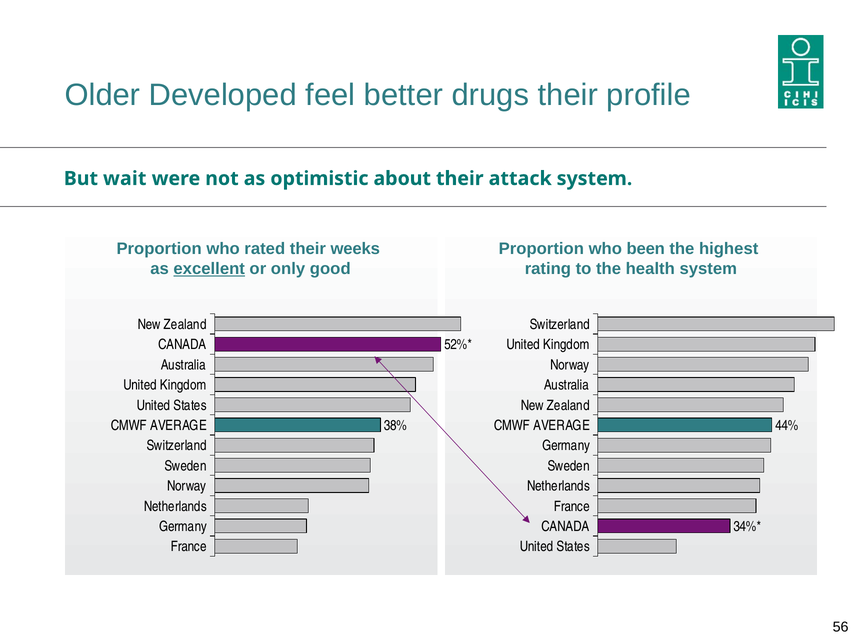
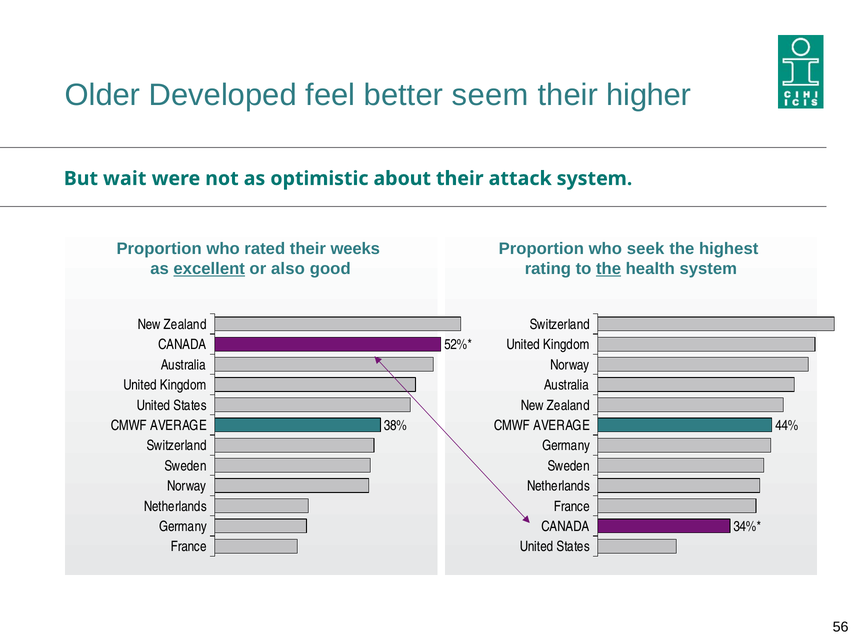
drugs: drugs -> seem (490, 95)
profile: profile -> higher (649, 95)
been: been -> seek (646, 249)
only: only -> also (288, 269)
the underline: none -> present (609, 269)
